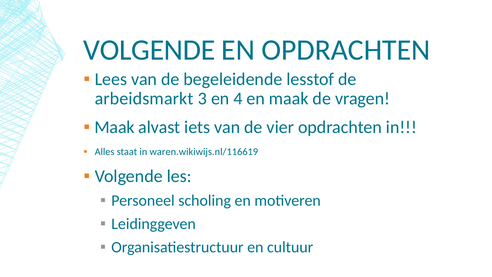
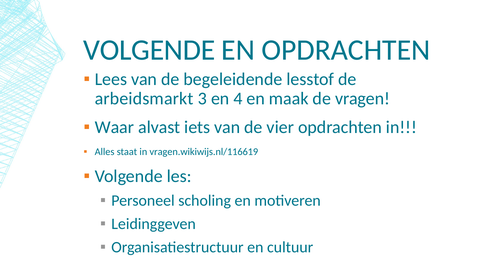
Maak: Maak -> Waar (114, 127)
waren.wikiwijs.nl/116619: waren.wikiwijs.nl/116619 -> vragen.wikiwijs.nl/116619 (204, 152)
